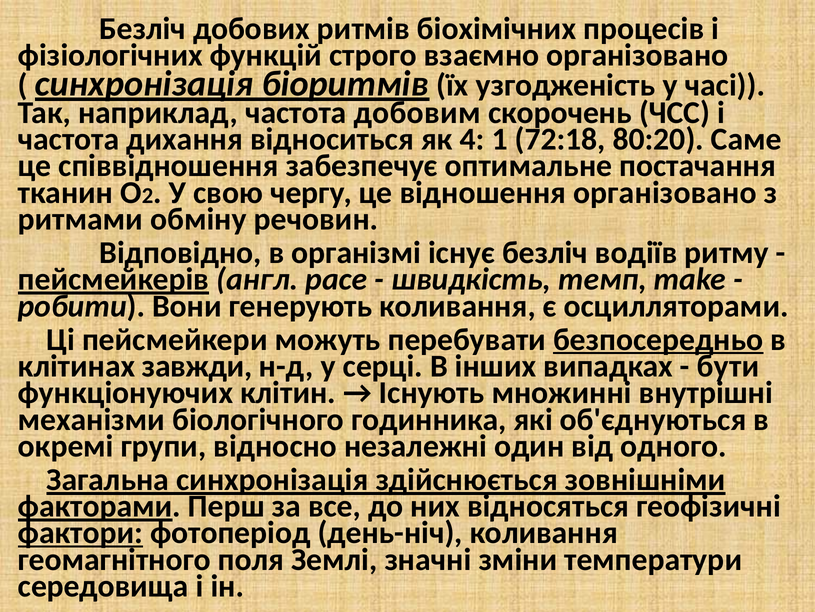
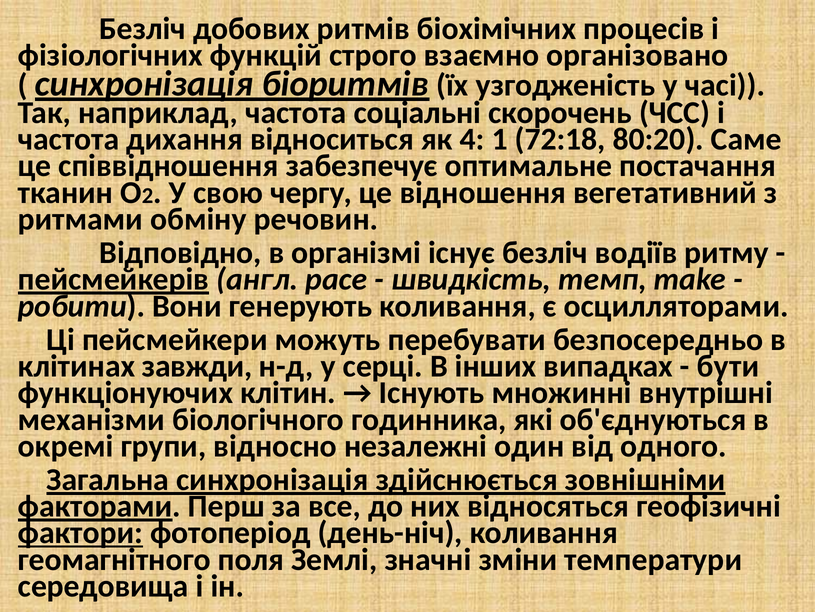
добовим: добовим -> соціальні (417, 112)
відношення організовано: організовано -> вегетативний (665, 192)
безпосередньо underline: present -> none (658, 339)
